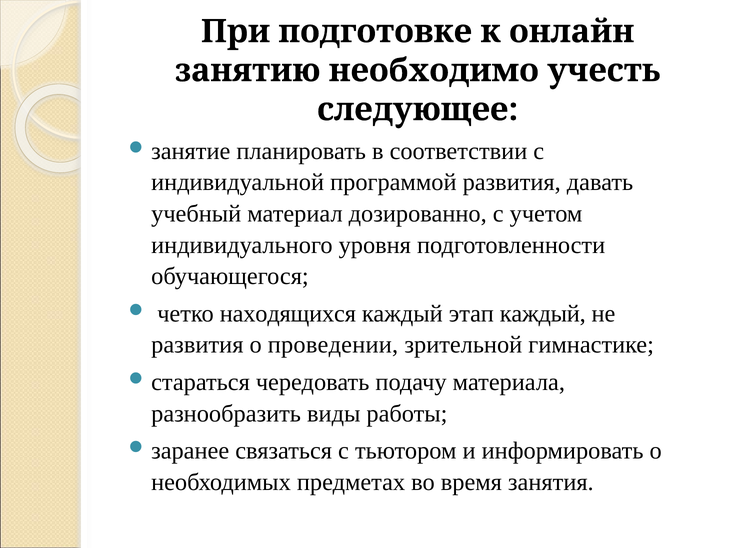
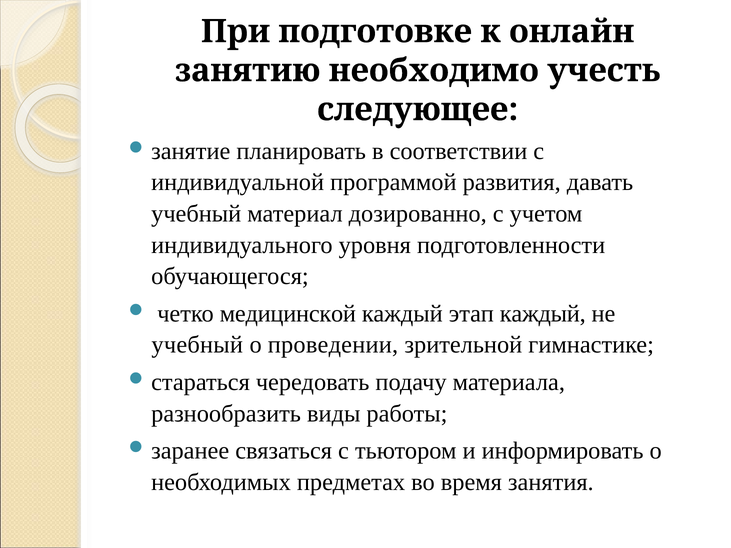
находящихся: находящихся -> медицинской (288, 314)
развития: развития -> учебный (197, 345)
